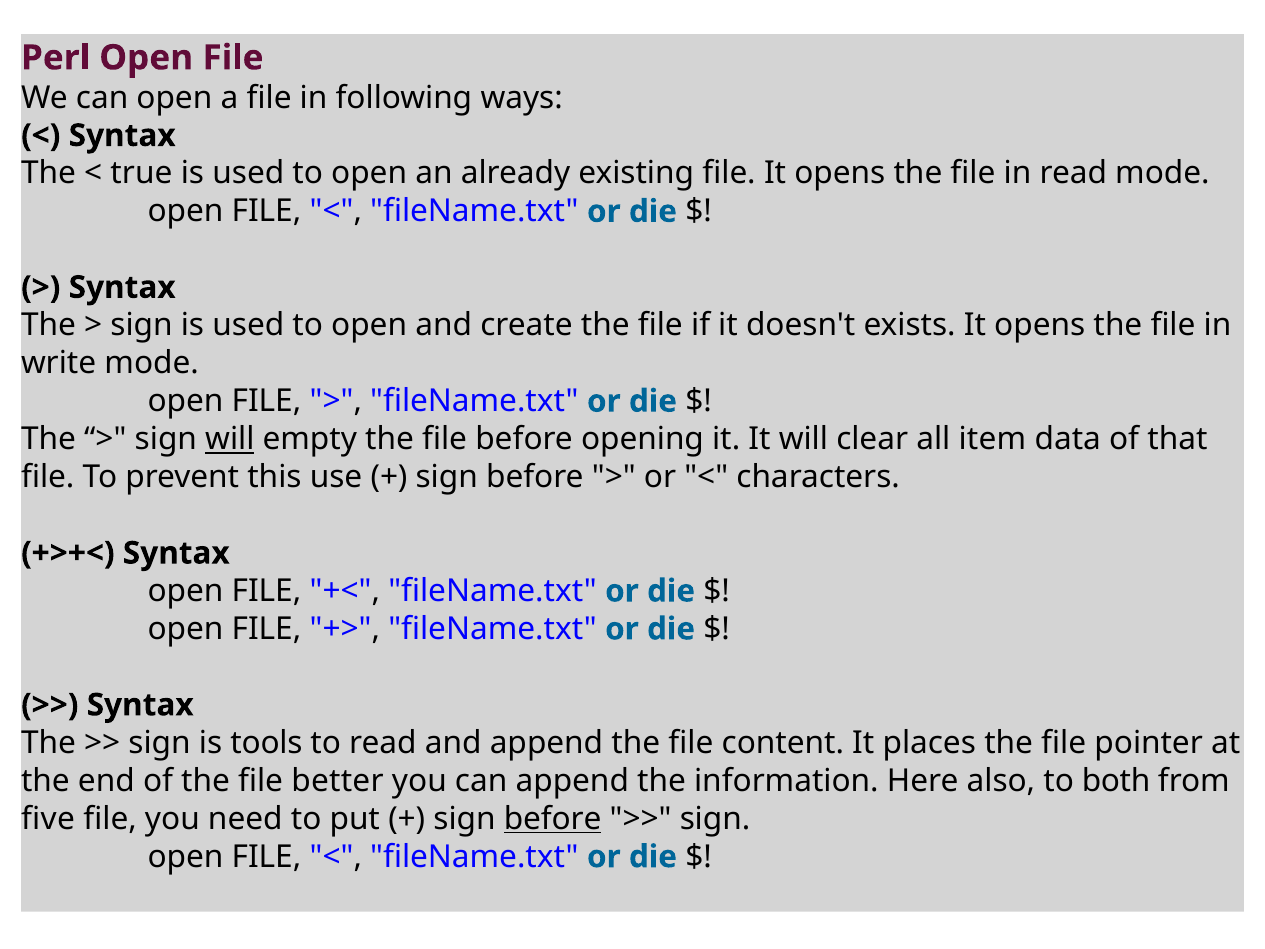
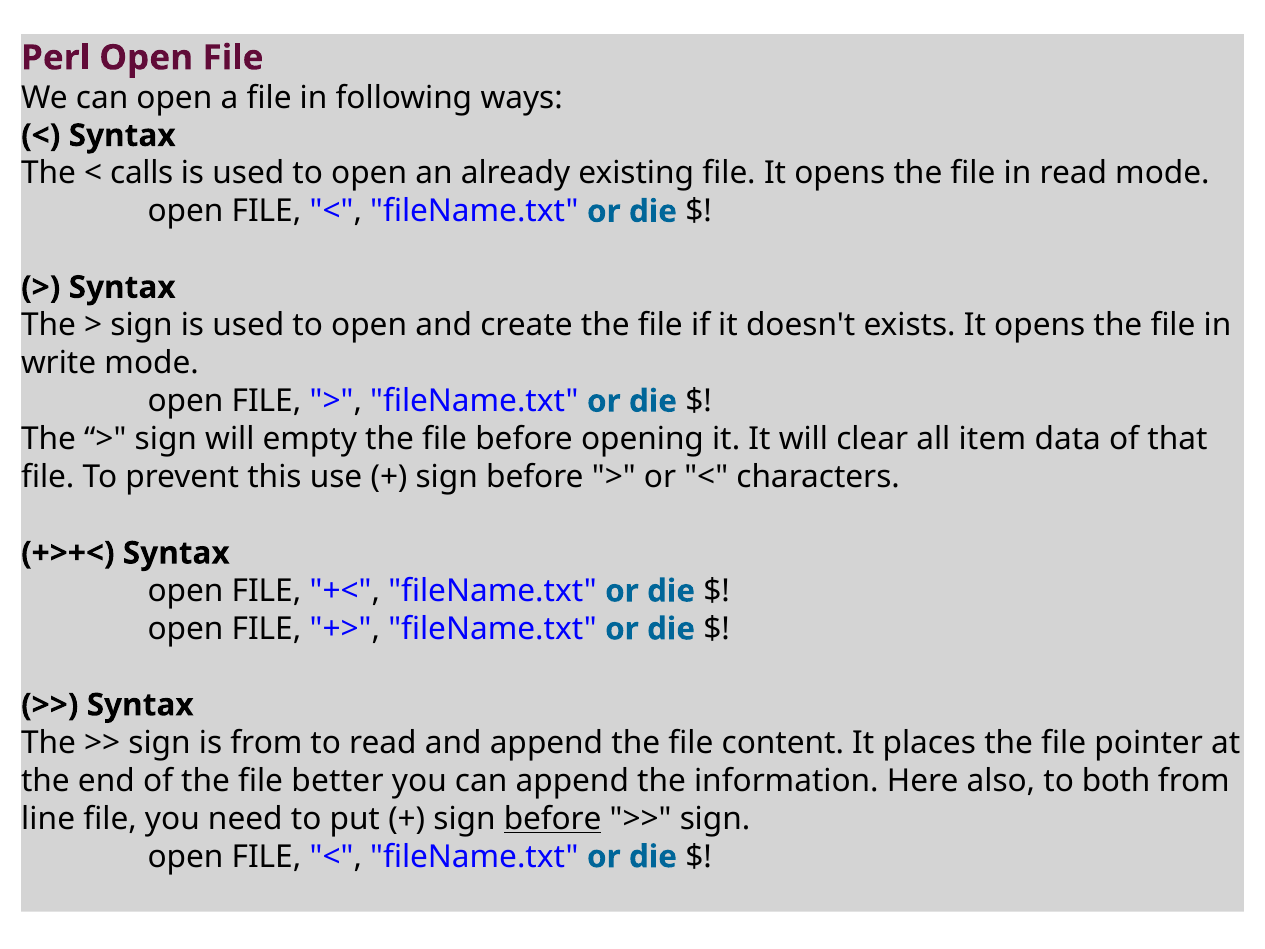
true: true -> calls (142, 173)
will underline: present -> none (230, 439)
is tools: tools -> from (266, 743)
five: five -> line (48, 819)
